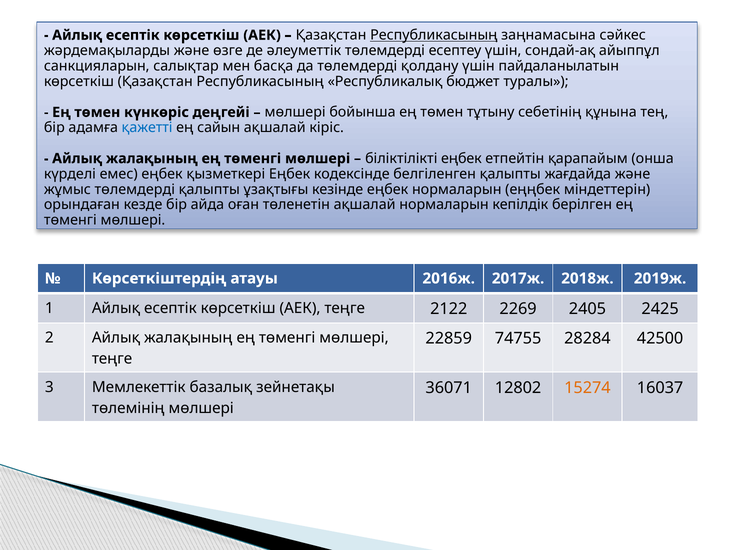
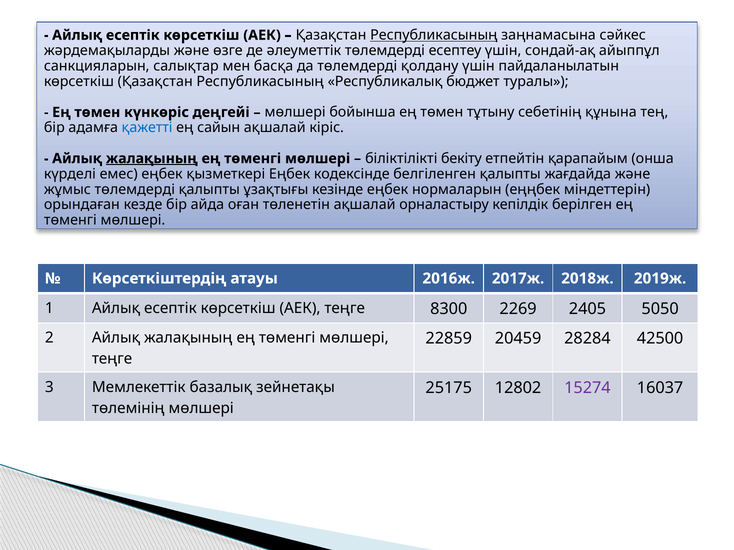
жалақының underline: none -> present (152, 159)
біліктілікті еңбек: еңбек -> бекіту (461, 159)
ақшалай нормаларын: нормаларын -> орналастыру (444, 205)
2122: 2122 -> 8300 (449, 309)
2425: 2425 -> 5050 (660, 309)
74755: 74755 -> 20459 (518, 339)
36071: 36071 -> 25175 (449, 388)
15274 colour: orange -> purple (587, 388)
